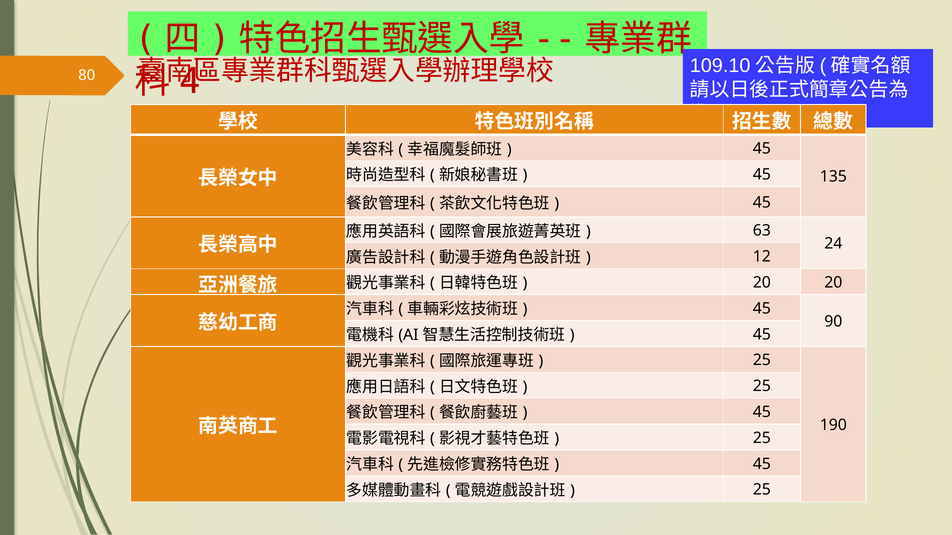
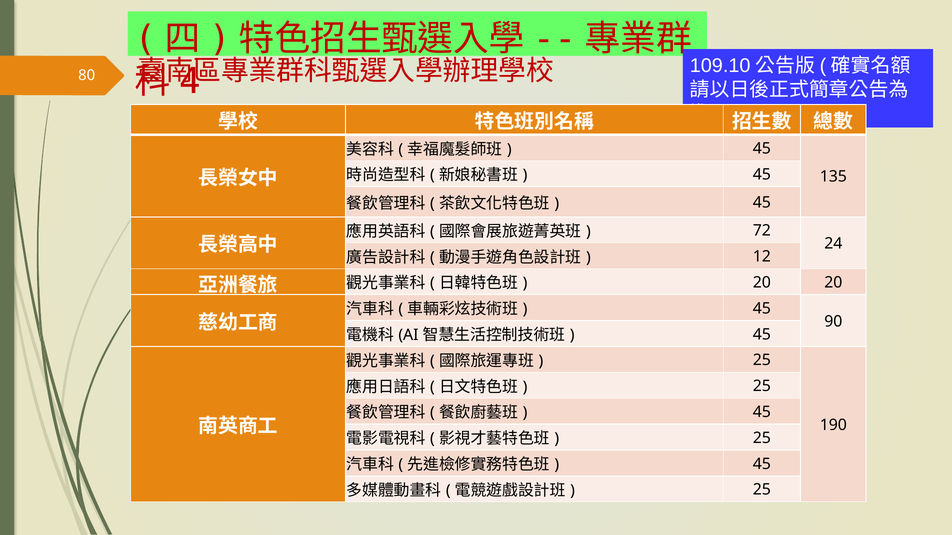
63: 63 -> 72 (762, 231)
